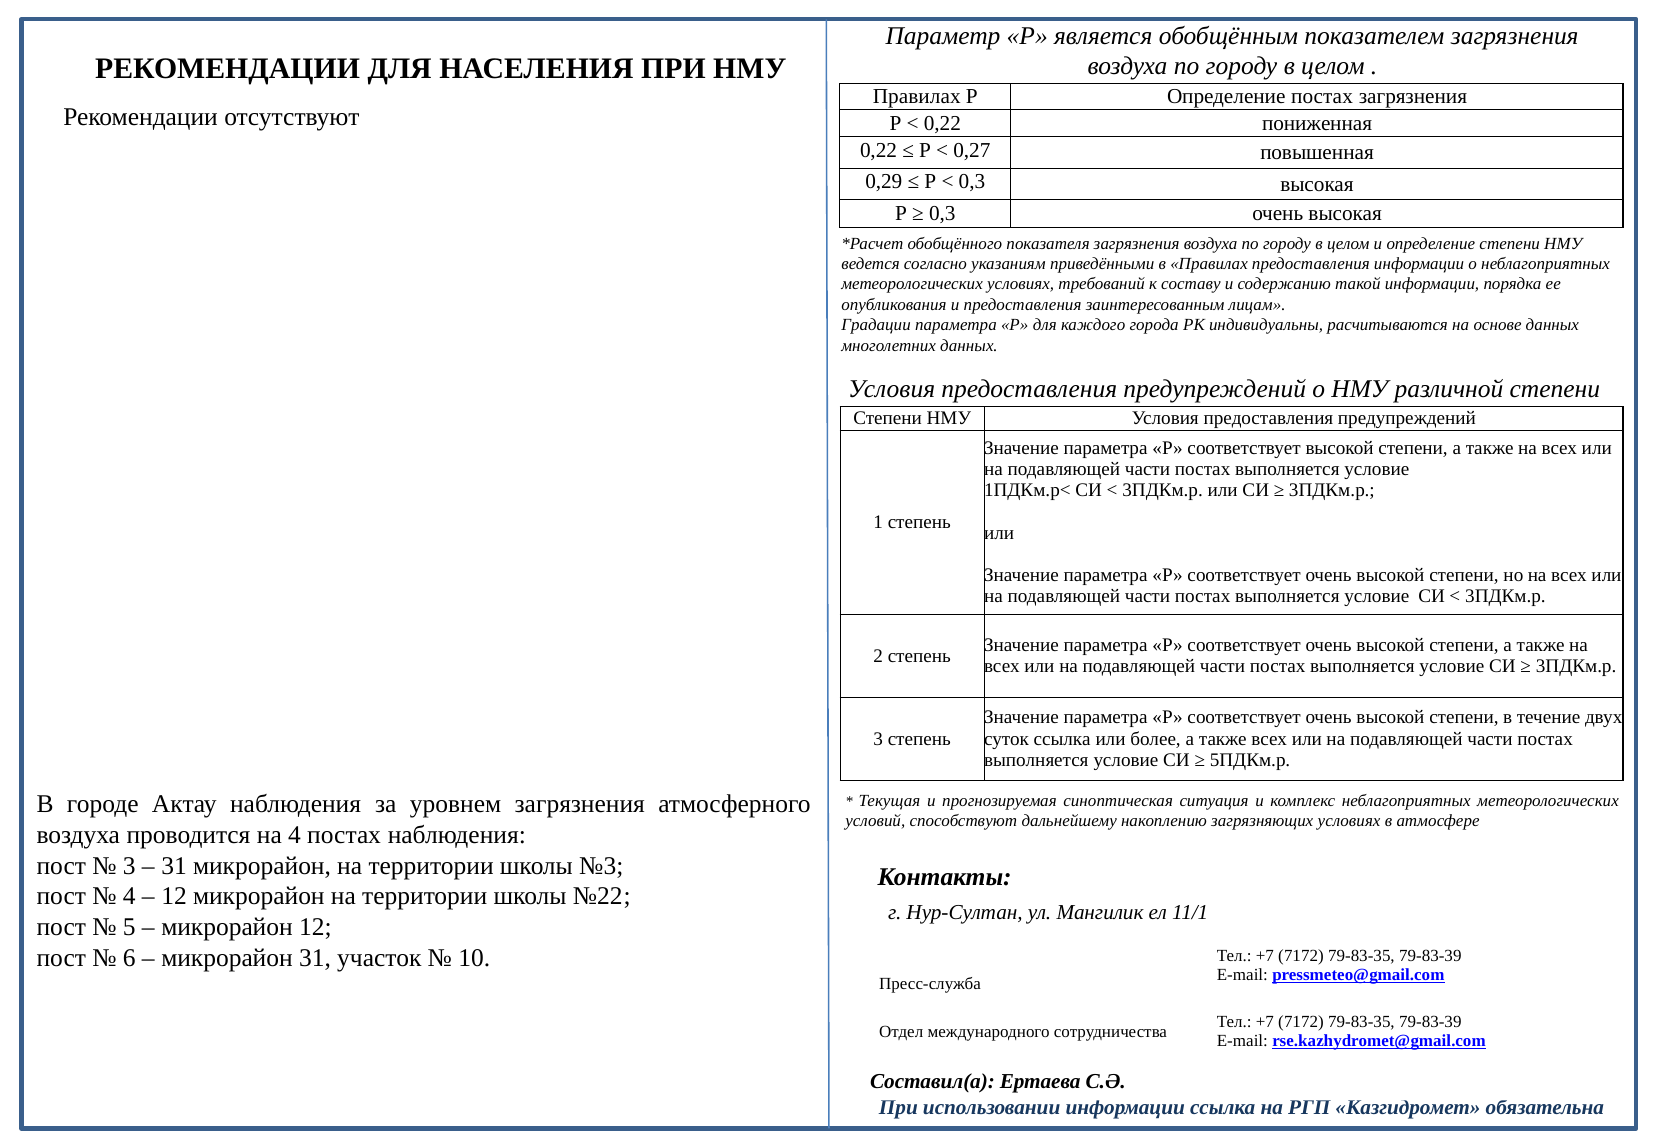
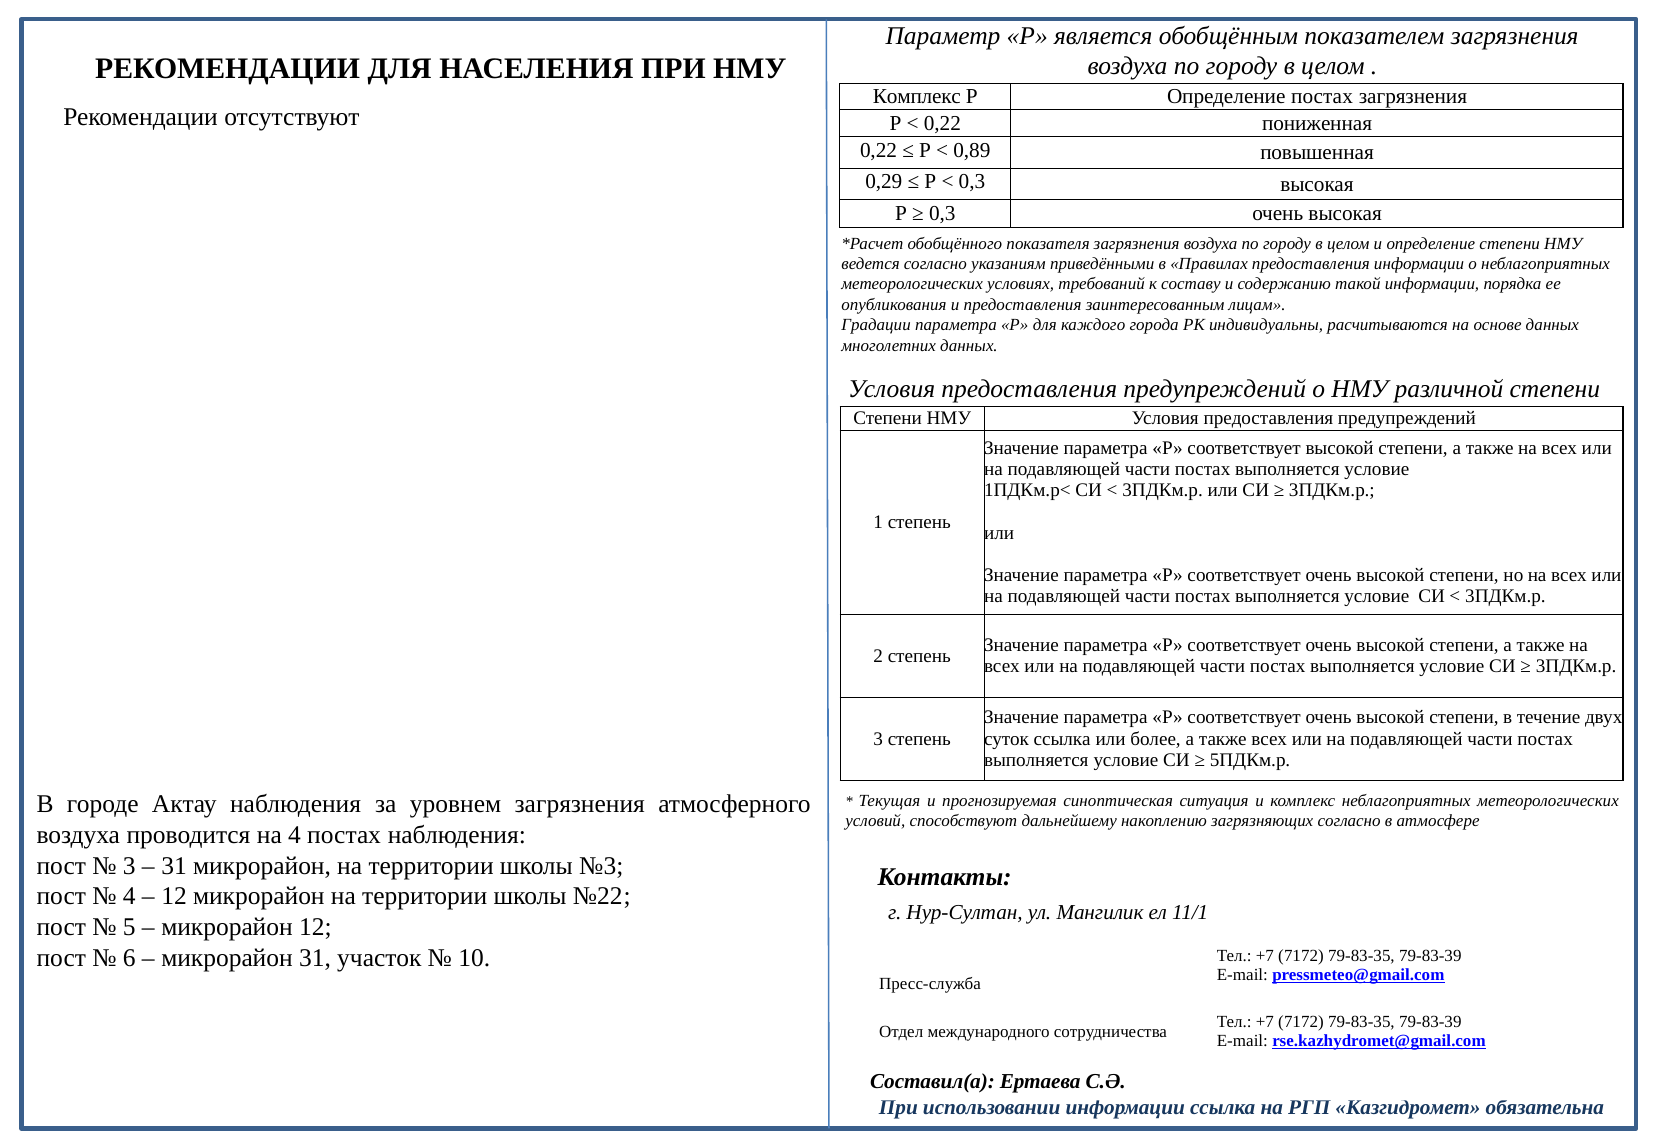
Правилах: Правилах -> Комплекс (917, 97)
0,27: 0,27 -> 0,89 (972, 150)
загрязняющих условиях: условиях -> согласно (1349, 821)
